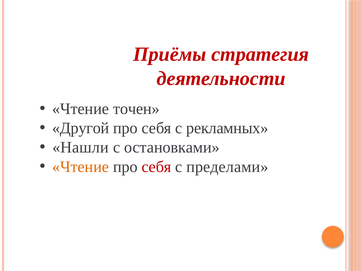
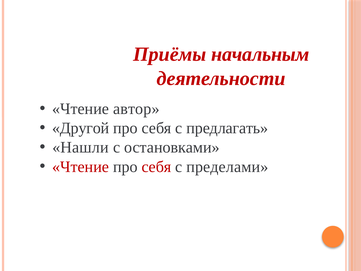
стратегия: стратегия -> начальным (260, 54)
точен: точен -> автор (136, 109)
рекламных: рекламных -> предлагать (227, 128)
Чтение colour: orange -> red (81, 167)
